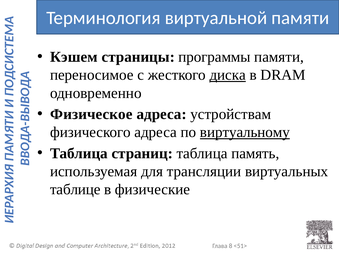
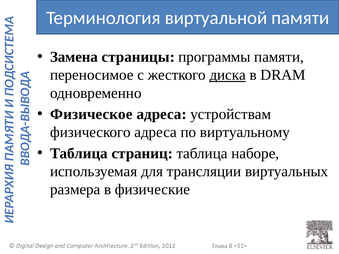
Кэшем: Кэшем -> Замена (74, 57)
виртуальному underline: present -> none (245, 132)
память: память -> наборе (255, 153)
таблице: таблице -> размера (75, 190)
